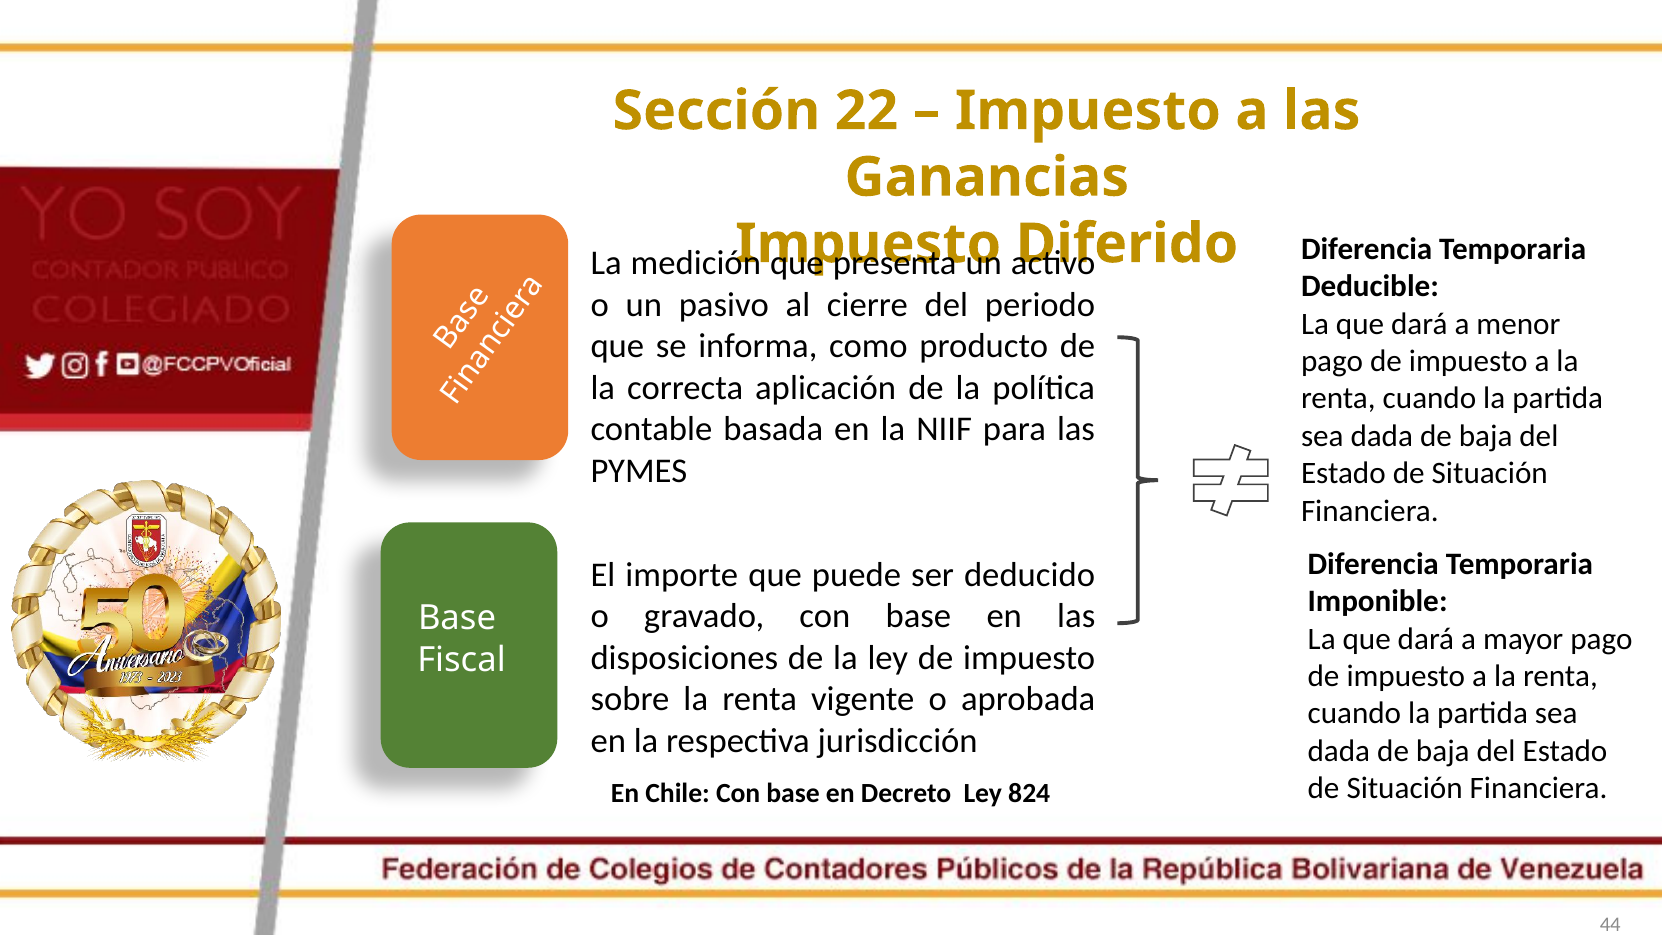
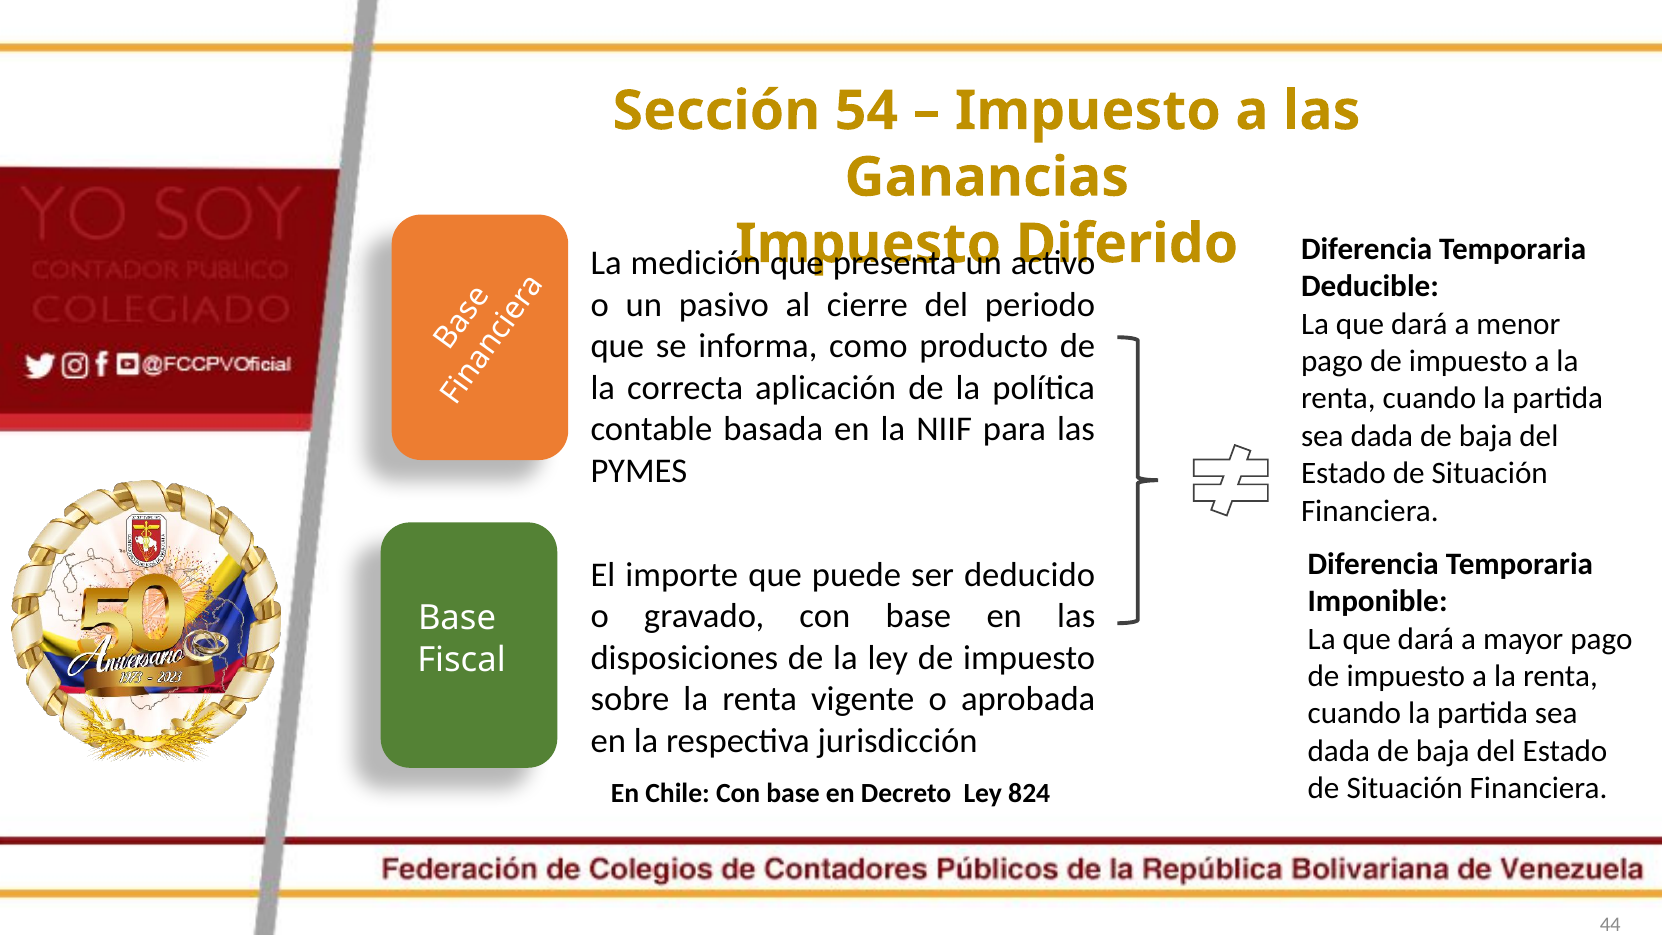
22: 22 -> 54 (866, 111)
